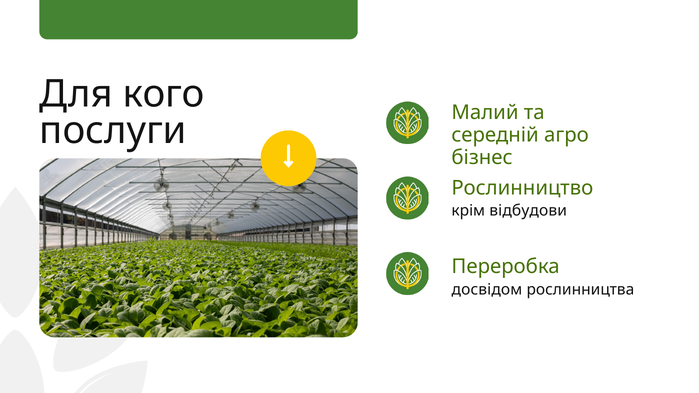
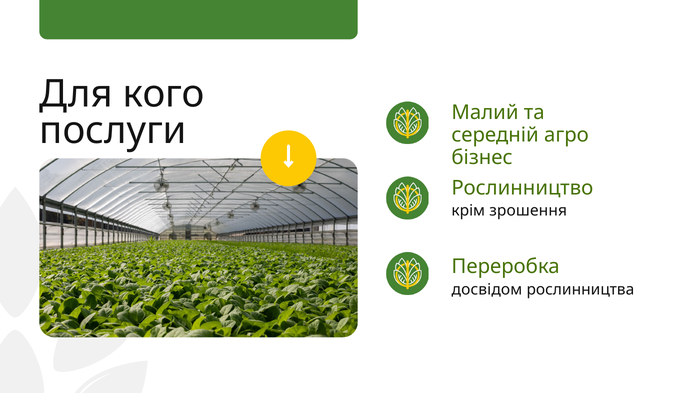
відбудови: відбудови -> зрошення (528, 211)
